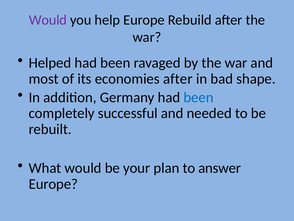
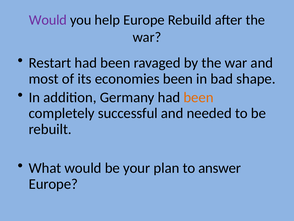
Helped: Helped -> Restart (50, 63)
economies after: after -> been (178, 79)
been colour: blue -> orange (198, 97)
